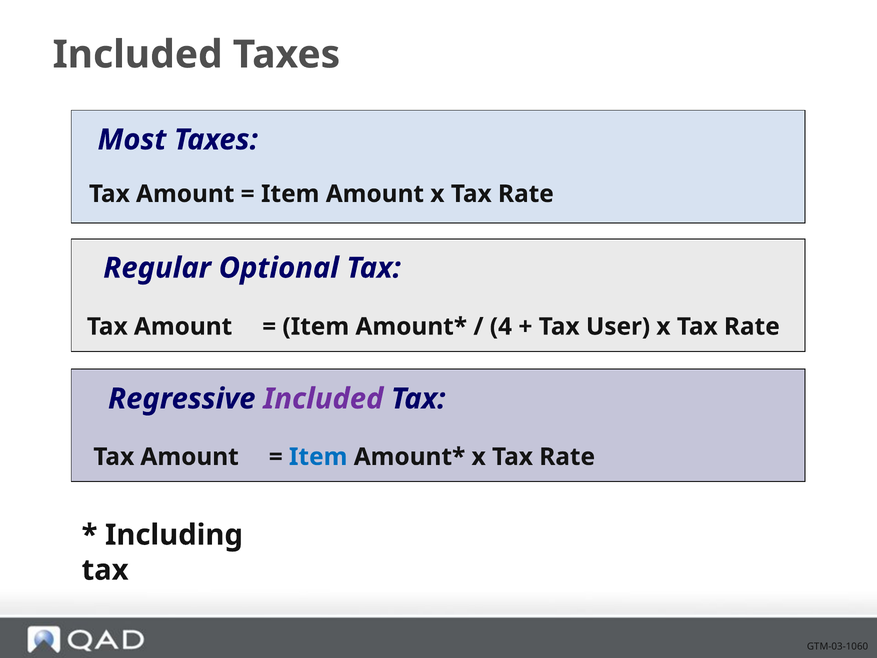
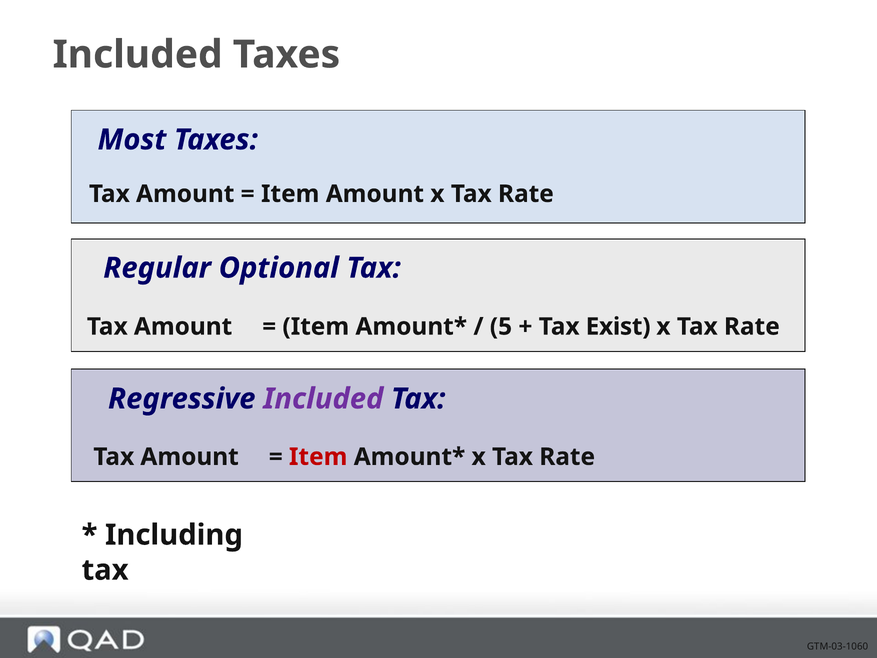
4: 4 -> 5 (501, 326)
User: User -> Exist (618, 326)
Item colour: blue -> red (318, 457)
